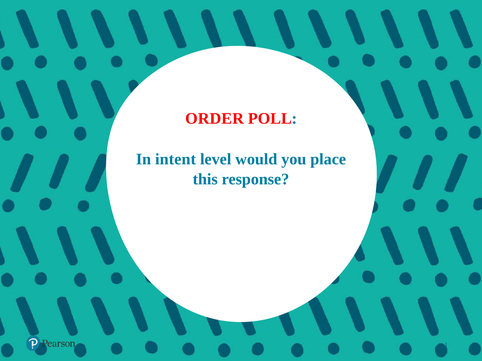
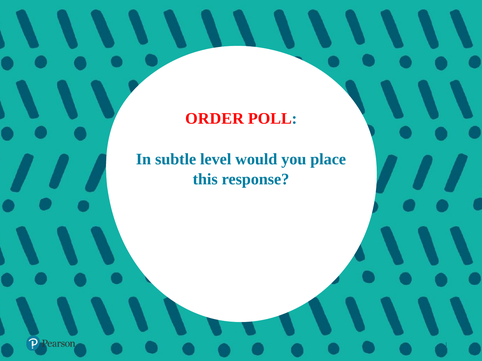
intent: intent -> subtle (176, 159)
